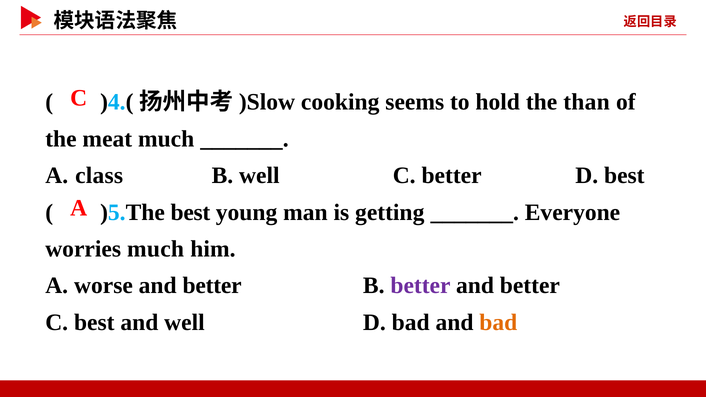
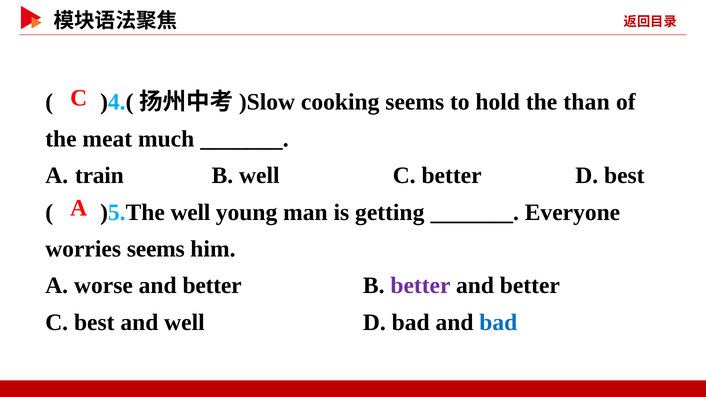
class: class -> train (99, 176)
)5.The best: best -> well (190, 212)
worries much: much -> seems (156, 249)
bad colour: orange -> blue (498, 322)
